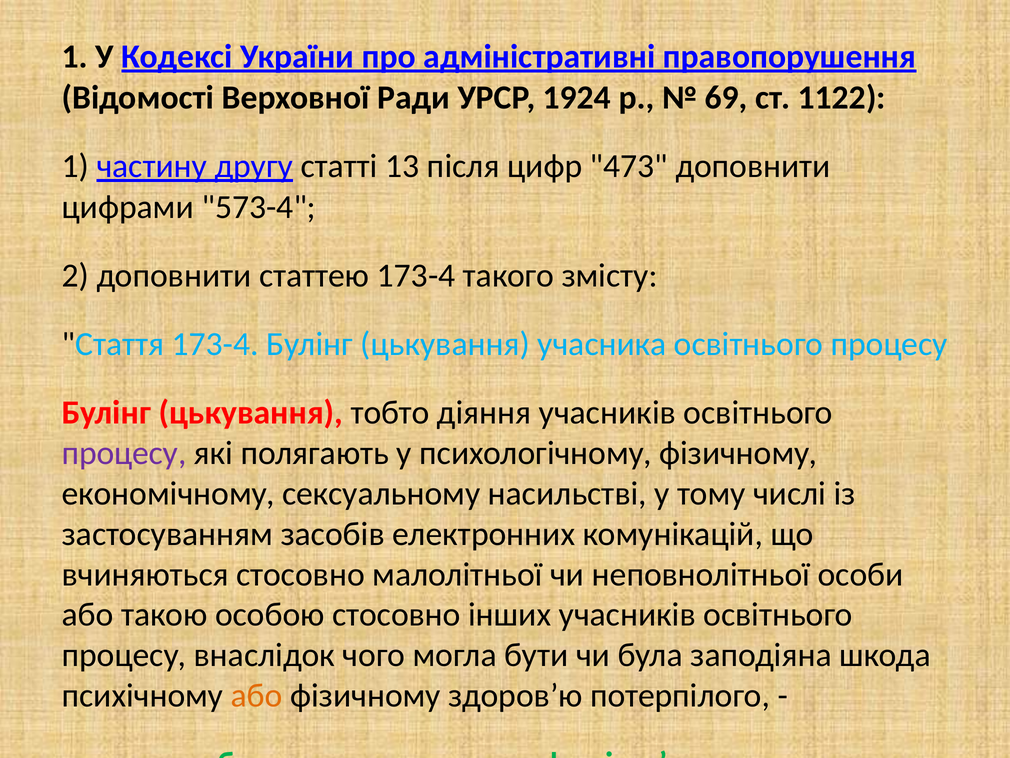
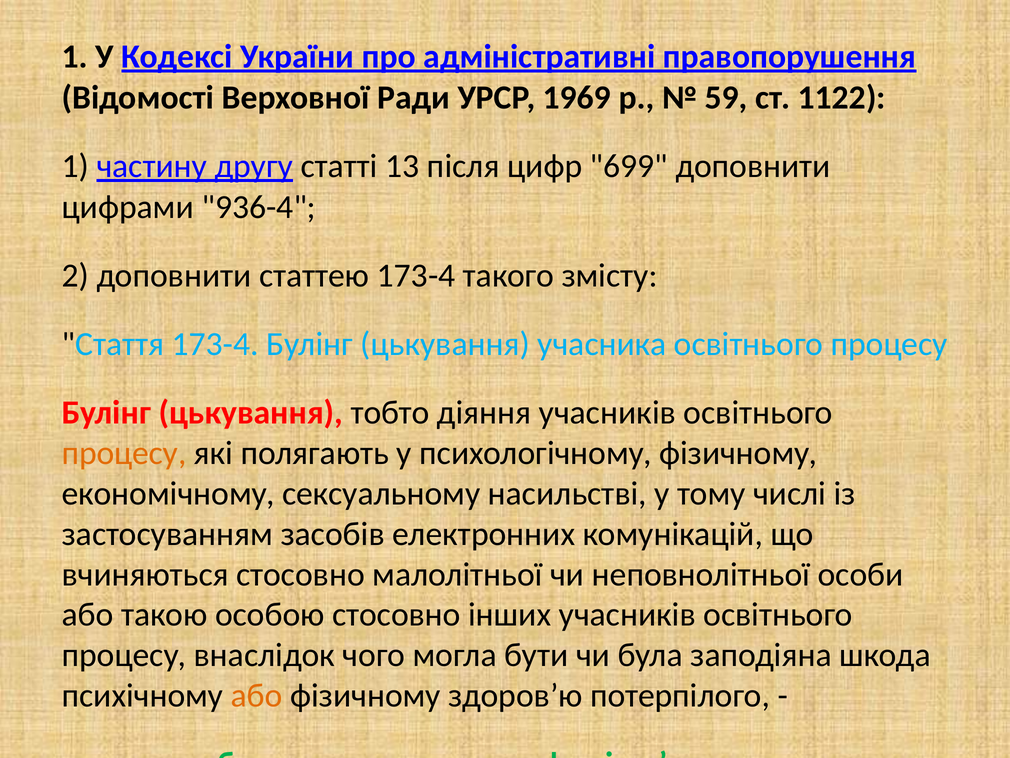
1924: 1924 -> 1969 (577, 97)
69: 69 -> 59 (726, 97)
473: 473 -> 699 (629, 166)
573-4: 573-4 -> 936-4 (259, 207)
процесу colour: purple -> orange (124, 453)
